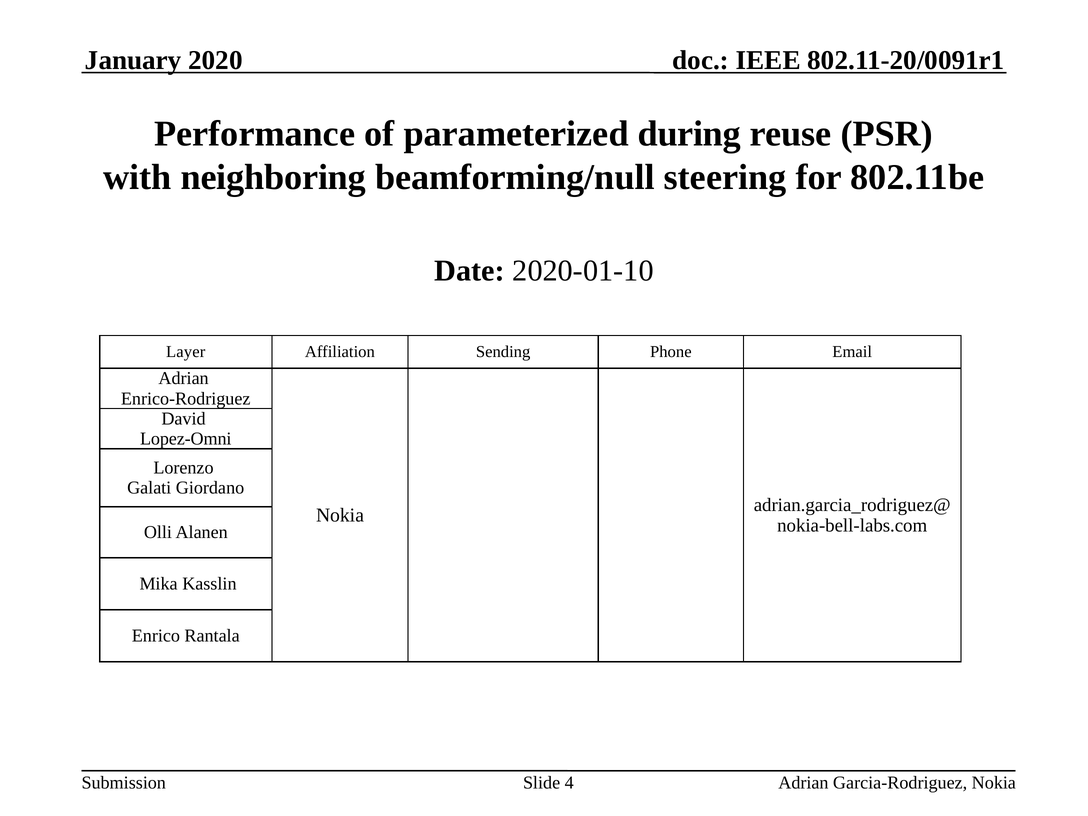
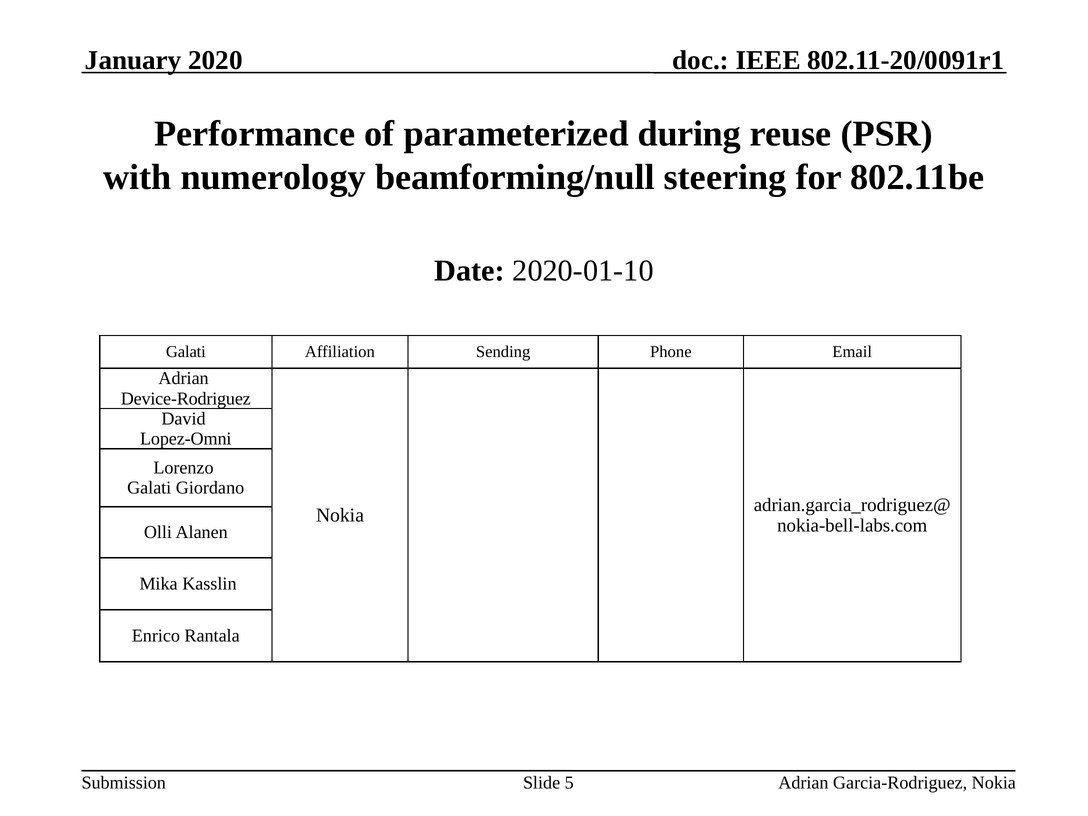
neighboring: neighboring -> numerology (273, 177)
Layer: Layer -> Galati (186, 352)
Enrico-Rodriguez: Enrico-Rodriguez -> Device-Rodriguez (186, 399)
4: 4 -> 5 (569, 783)
